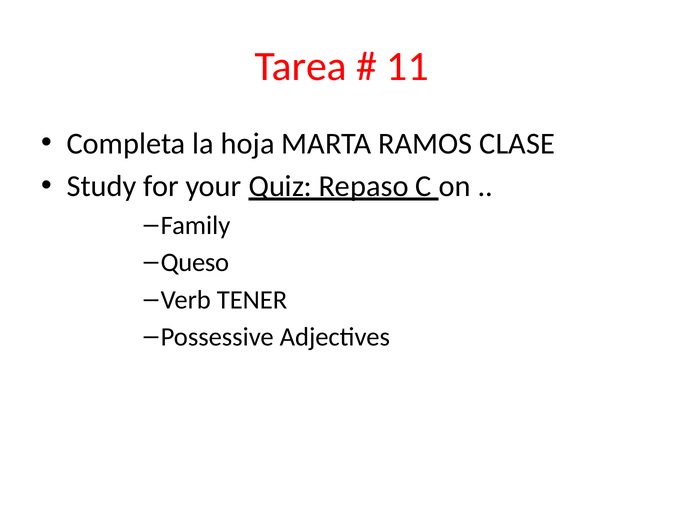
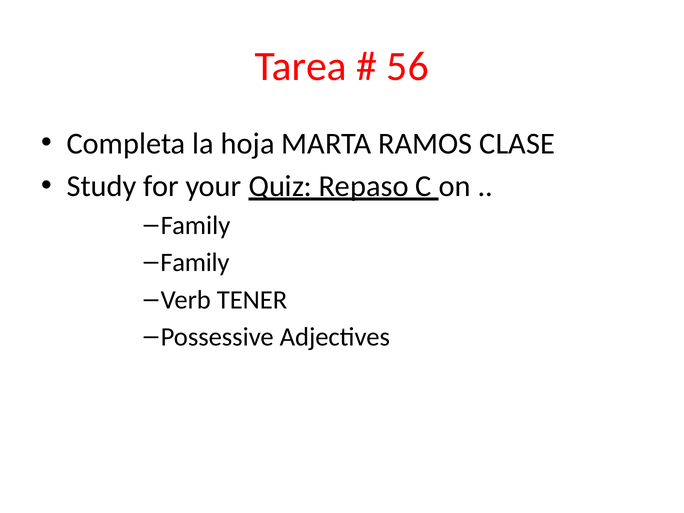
11: 11 -> 56 (408, 66)
Queso: Queso -> Family (195, 263)
